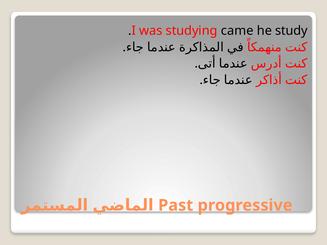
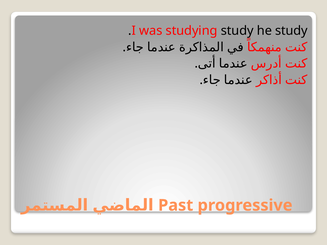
studying came: came -> study (237, 31)
